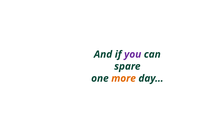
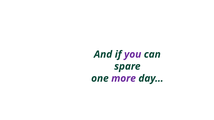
more colour: orange -> purple (124, 79)
